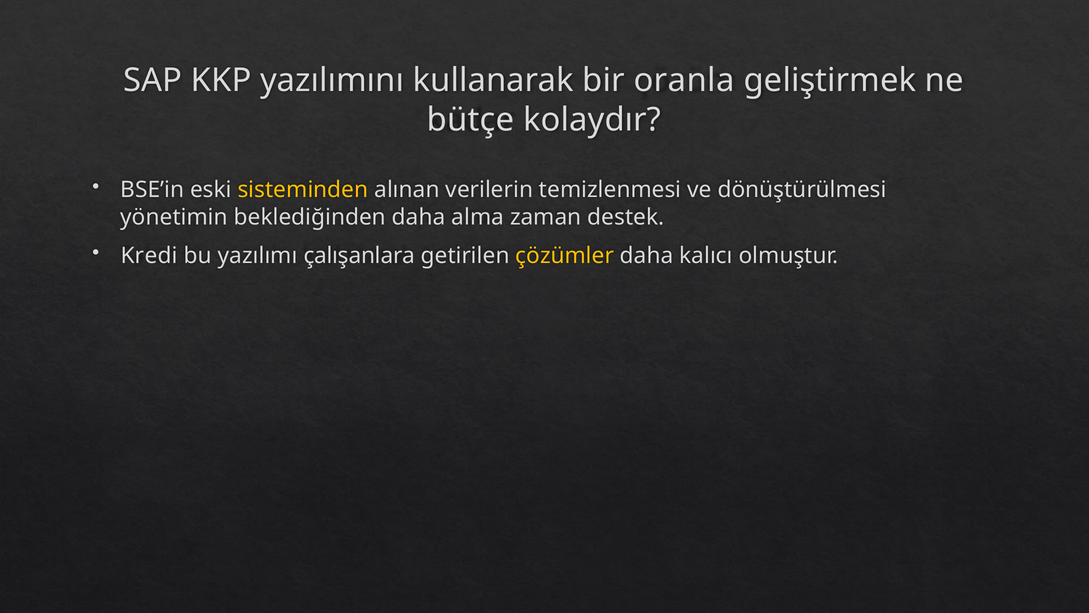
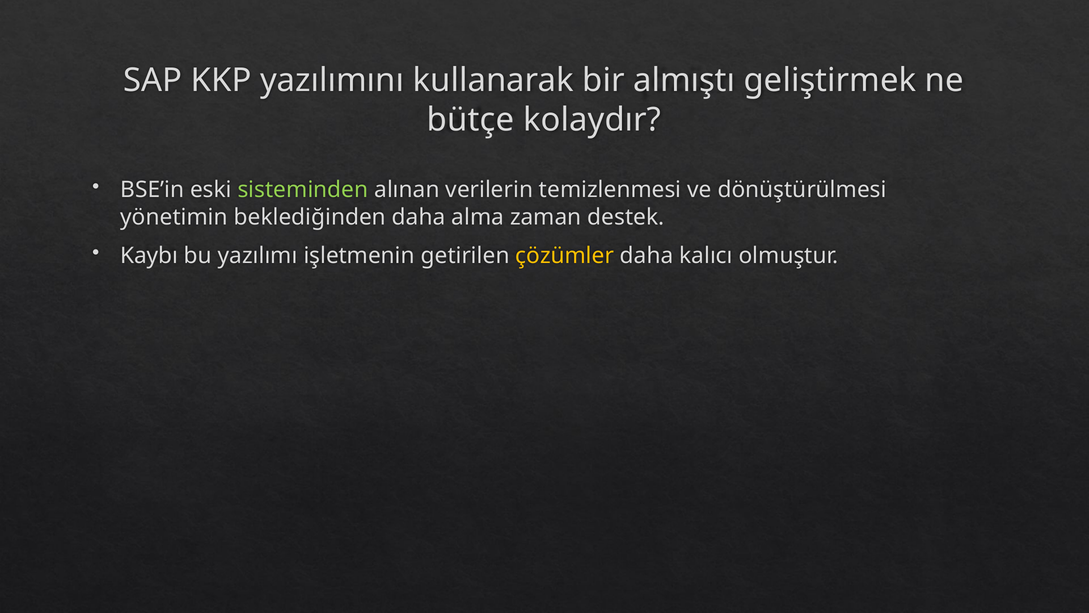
oranla: oranla -> almıştı (684, 81)
sisteminden colour: yellow -> light green (303, 190)
Kredi: Kredi -> Kaybı (149, 255)
çalışanlara: çalışanlara -> işletmenin (359, 255)
